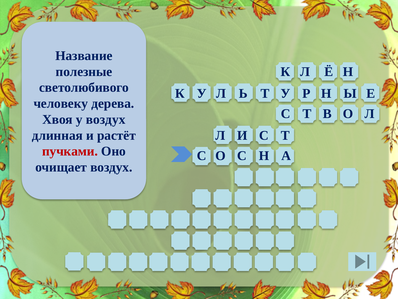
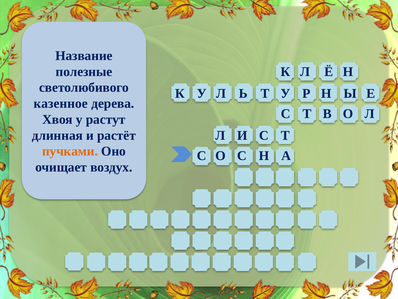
человеку: человеку -> казенное (61, 103)
у воздух: воздух -> растут (106, 119)
пучками colour: red -> orange (70, 151)
